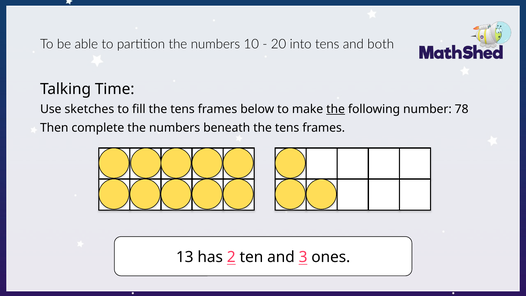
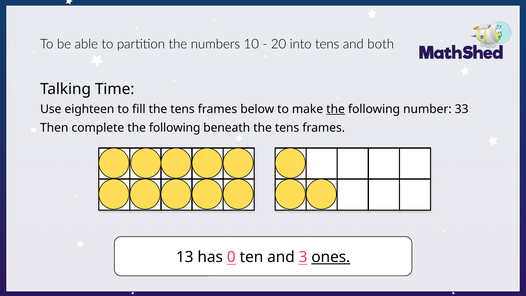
sketches: sketches -> eighteen (89, 109)
78: 78 -> 33 (462, 109)
complete the numbers: numbers -> following (175, 128)
2: 2 -> 0 (231, 257)
ones underline: none -> present (331, 257)
